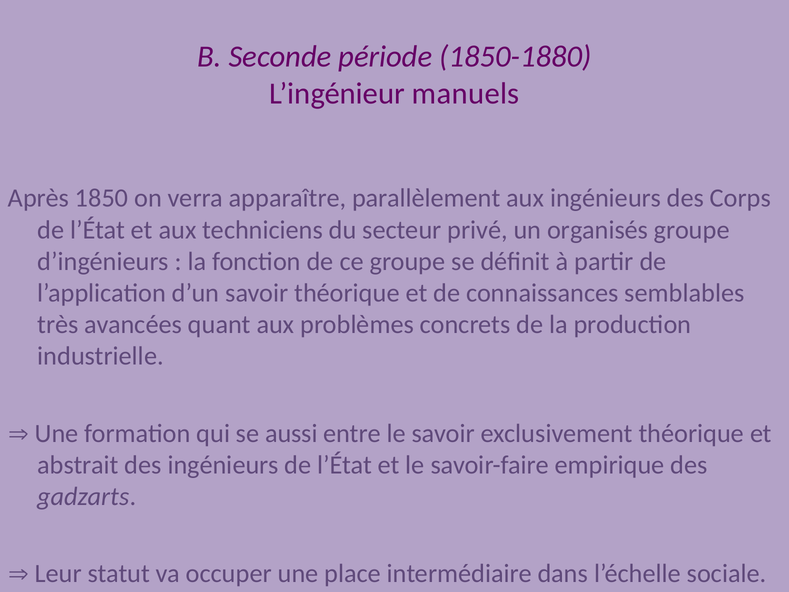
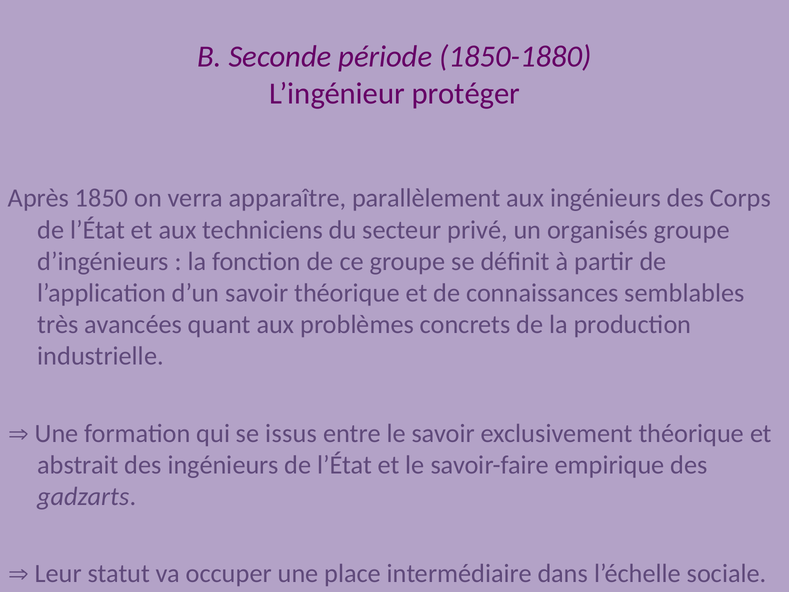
manuels: manuels -> protéger (466, 93)
aussi: aussi -> issus (291, 433)
